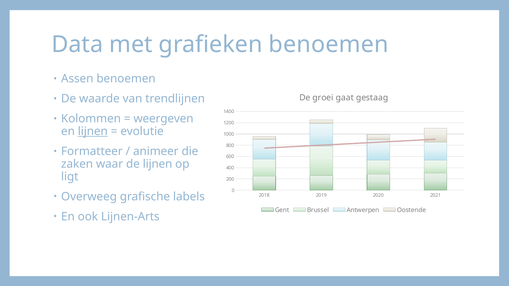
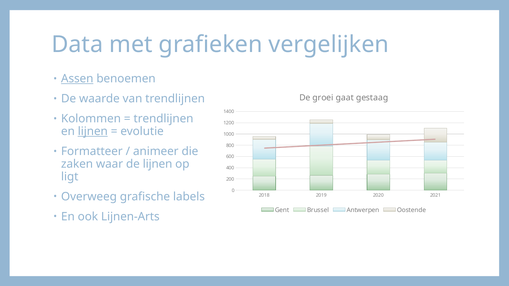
grafieken benoemen: benoemen -> vergelijken (329, 45)
Assen underline: none -> present (77, 79)
weergeven: weergeven -> trendlijnen (164, 119)
